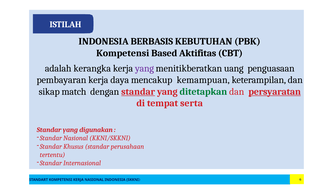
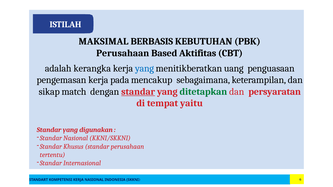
INDONESIA: INDONESIA -> MAKSIMAL (104, 42)
Kompetensi: Kompetensi -> Perusahaan (123, 53)
yang colour: purple -> blue (144, 68)
pembayaran: pembayaran -> pengemasan (61, 80)
daya: daya -> pada (120, 80)
kemampuan: kemampuan -> sebagaimana (203, 80)
persyaratan underline: present -> none (275, 92)
serta: serta -> yaitu (192, 103)
